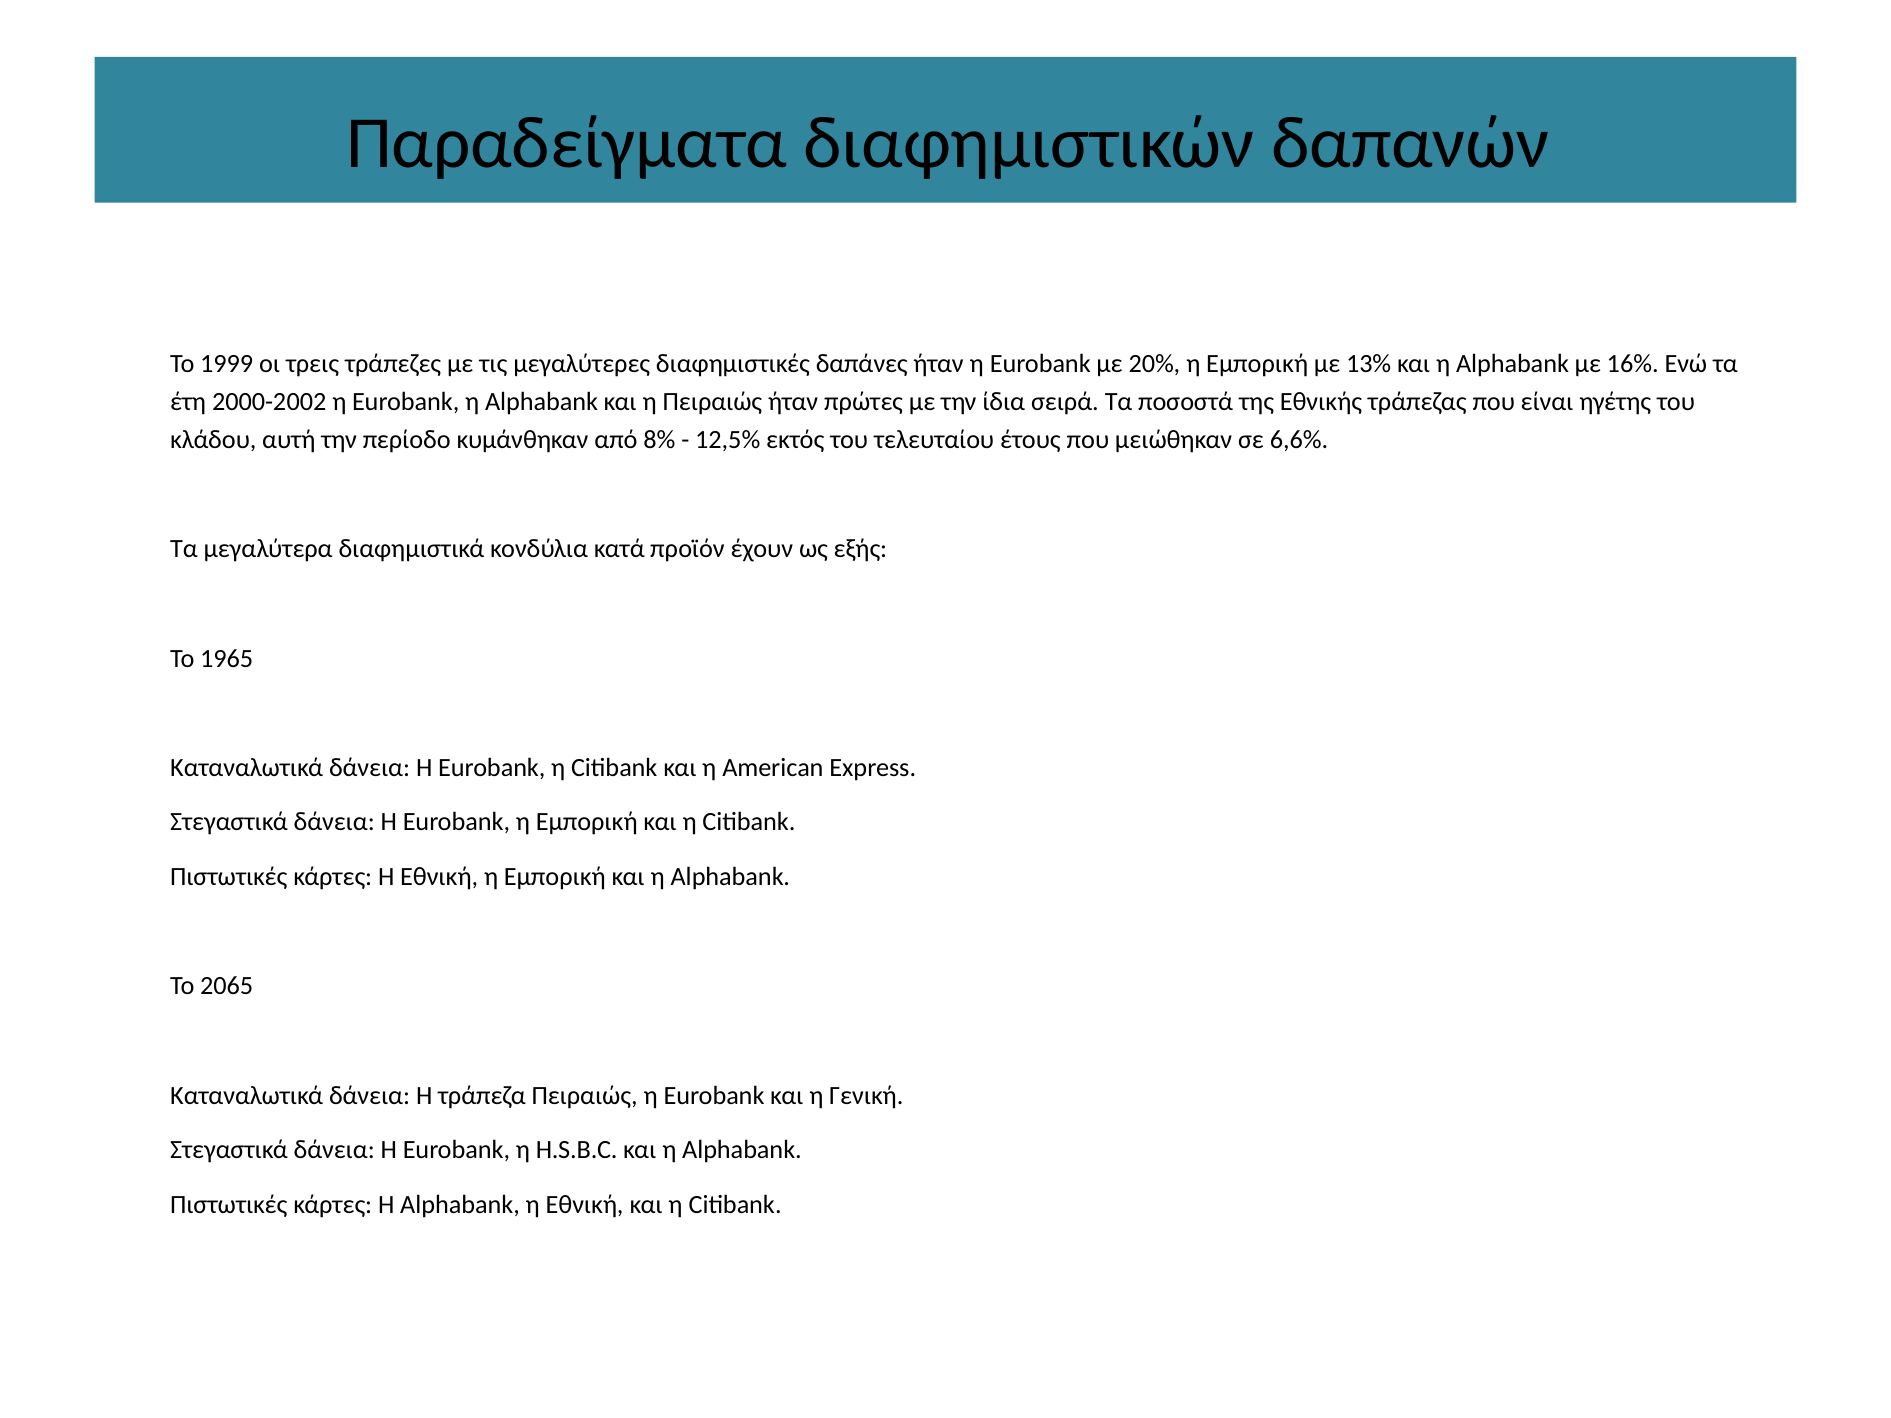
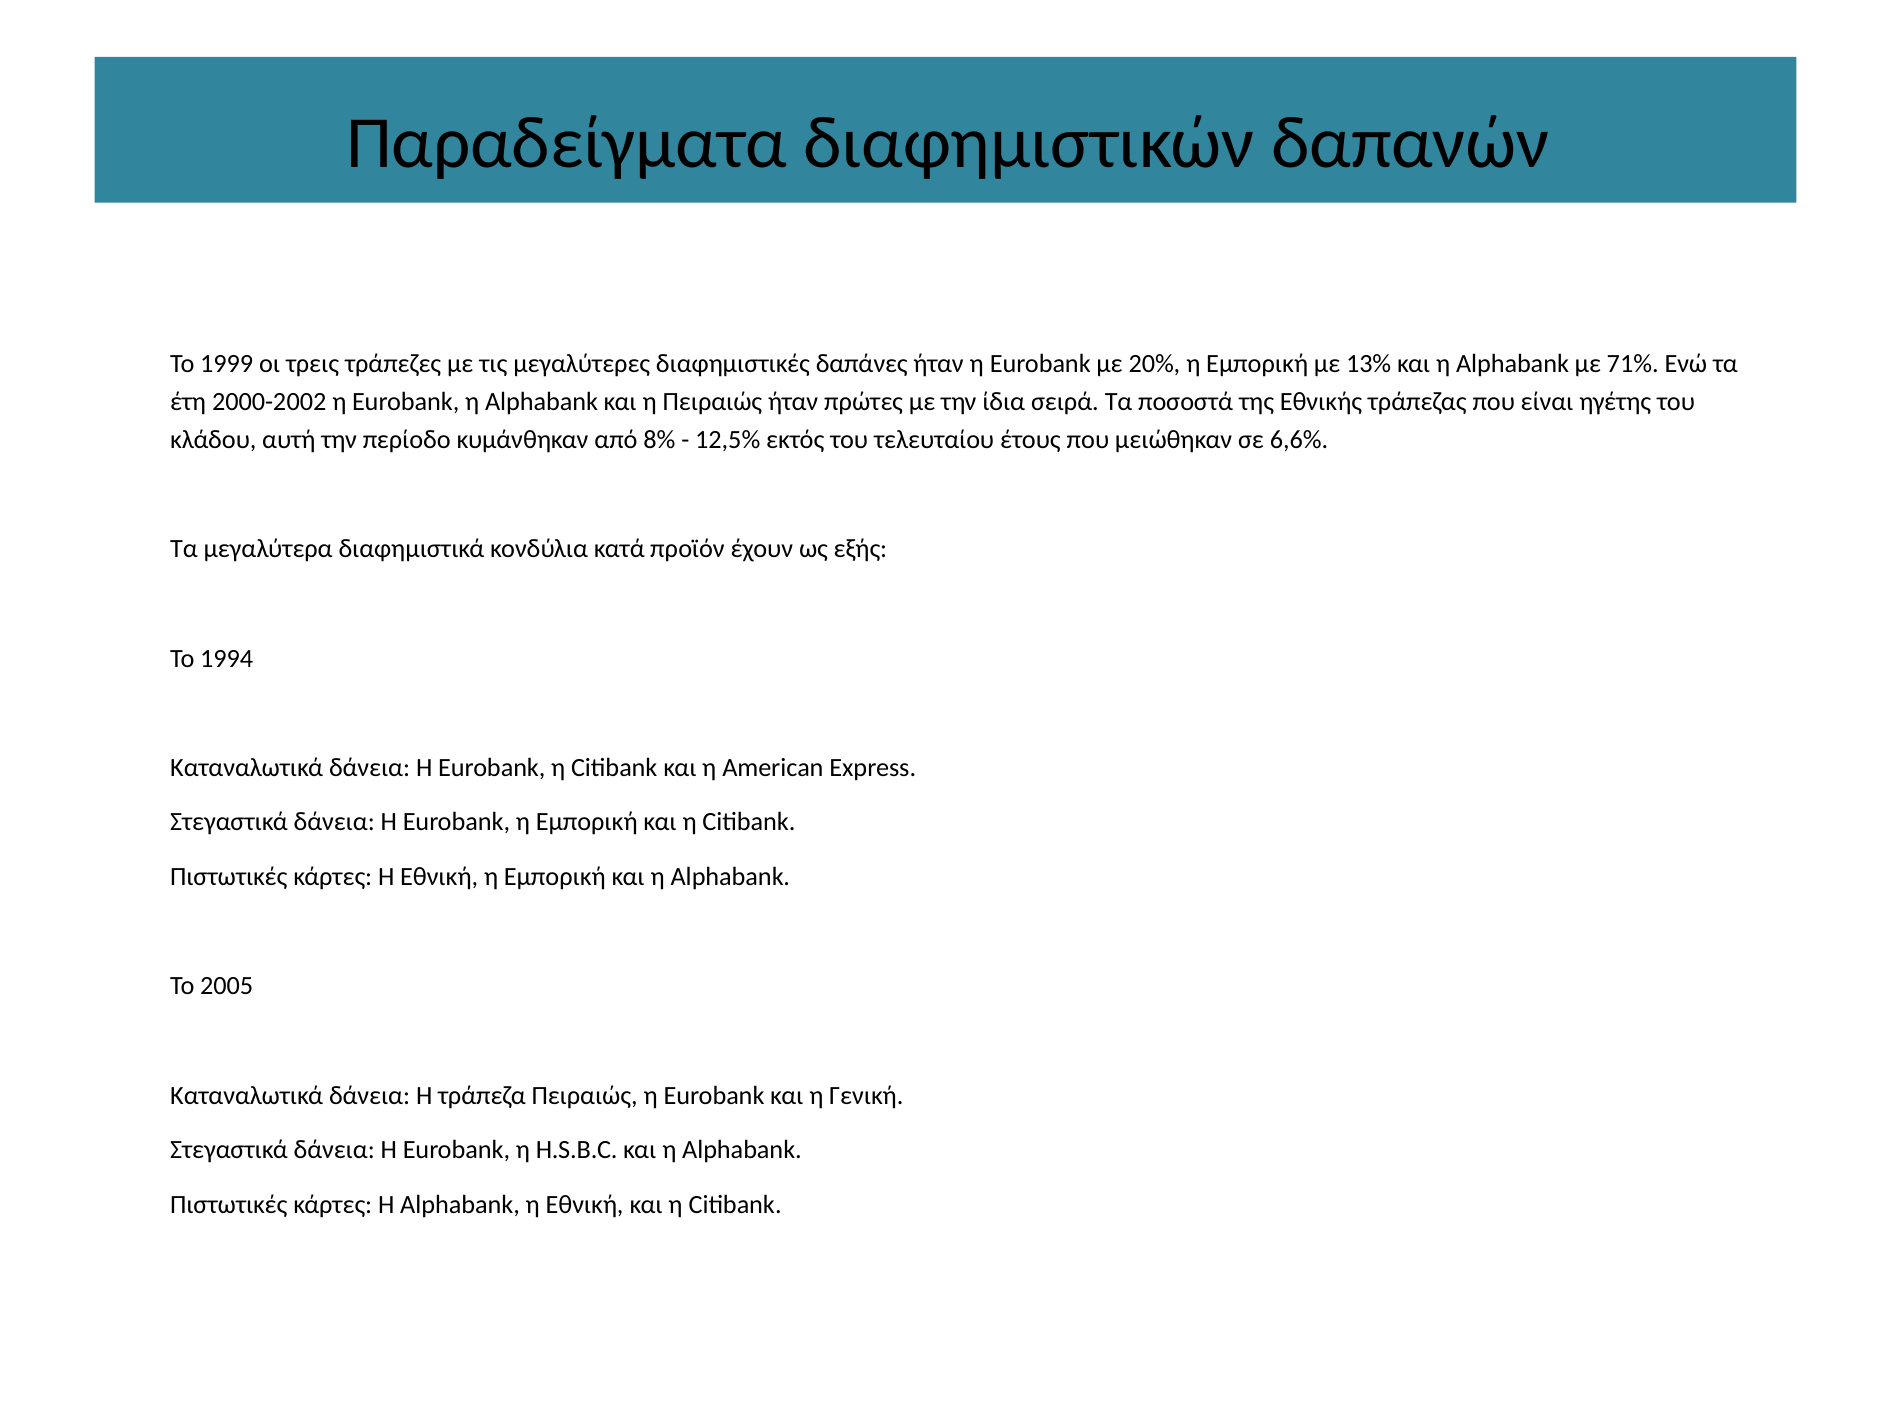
16%: 16% -> 71% (1633, 364)
1965: 1965 -> 1994 (227, 658)
2065: 2065 -> 2005 (227, 986)
